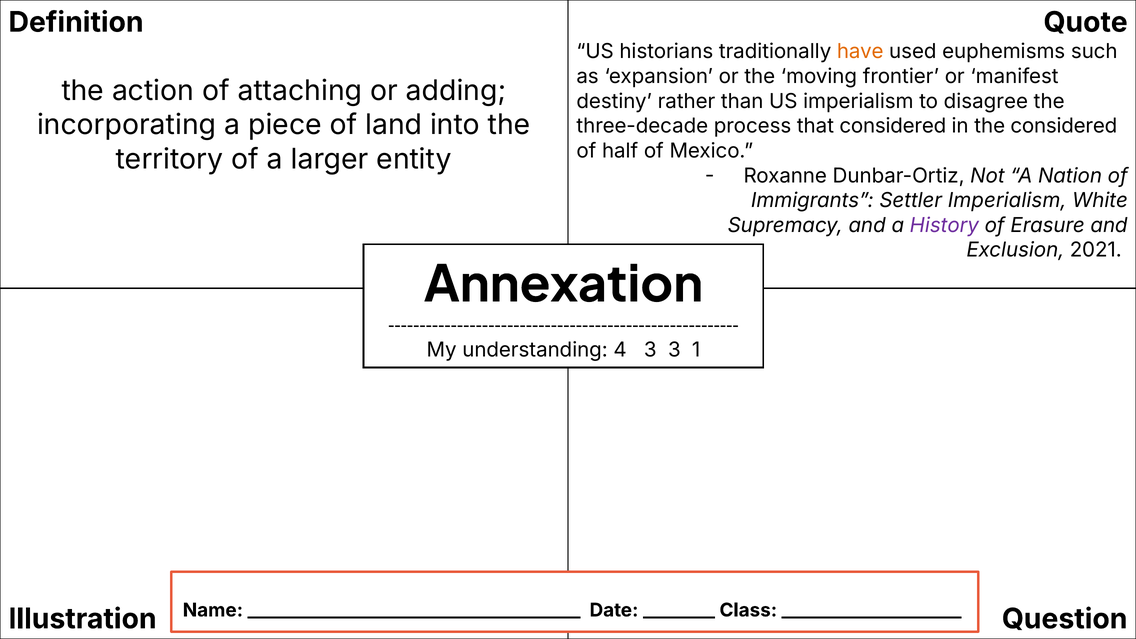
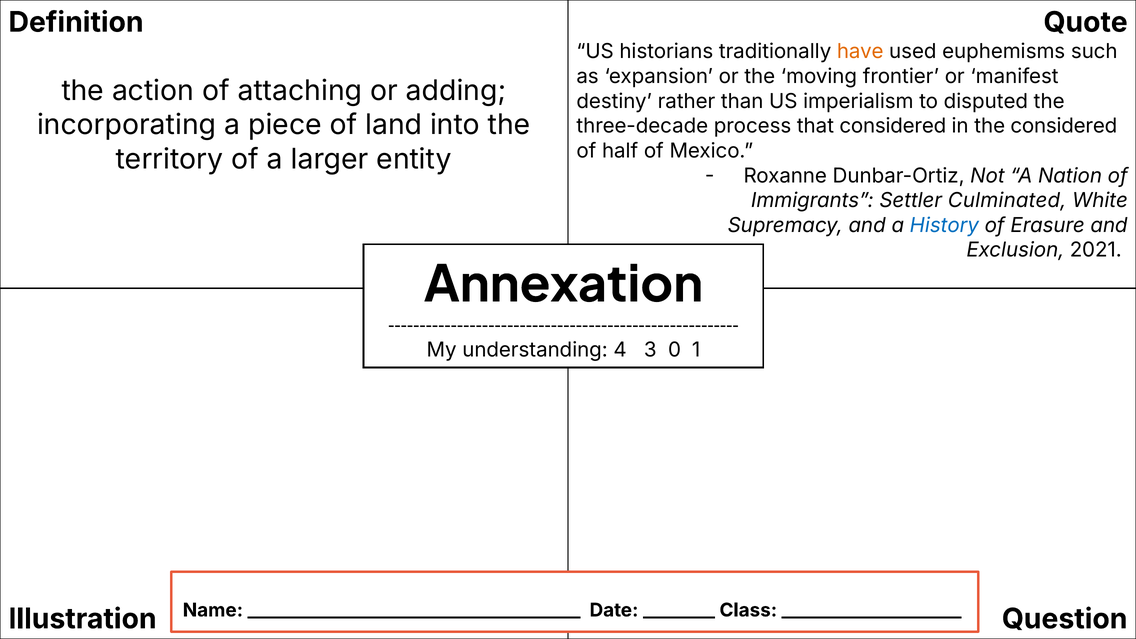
disagree: disagree -> disputed (986, 101)
Settler Imperialism: Imperialism -> Culminated (1007, 201)
History colour: purple -> blue (944, 225)
3 3: 3 -> 0 (674, 350)
